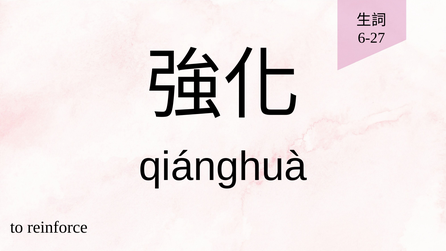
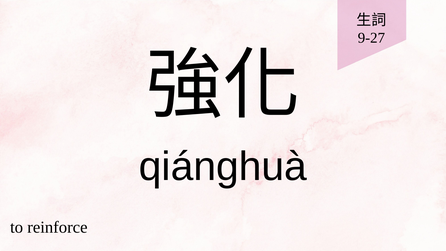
6-27: 6-27 -> 9-27 (371, 38)
